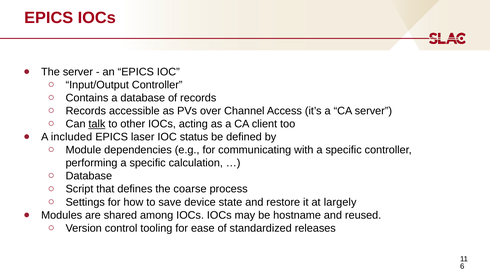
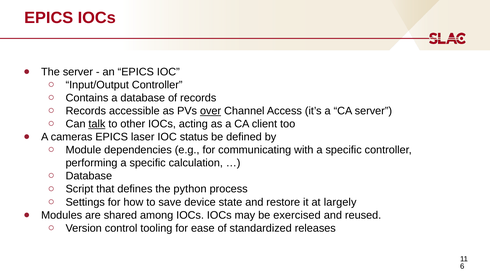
over underline: none -> present (211, 111)
included: included -> cameras (72, 137)
coarse: coarse -> python (190, 190)
hostname: hostname -> exercised (297, 216)
